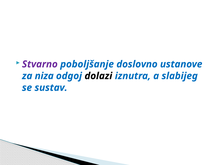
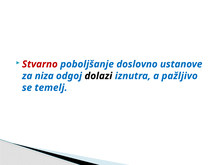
Stvarno colour: purple -> red (40, 64)
slabijeg: slabijeg -> pažljivo (180, 76)
sustav: sustav -> temelj (51, 88)
